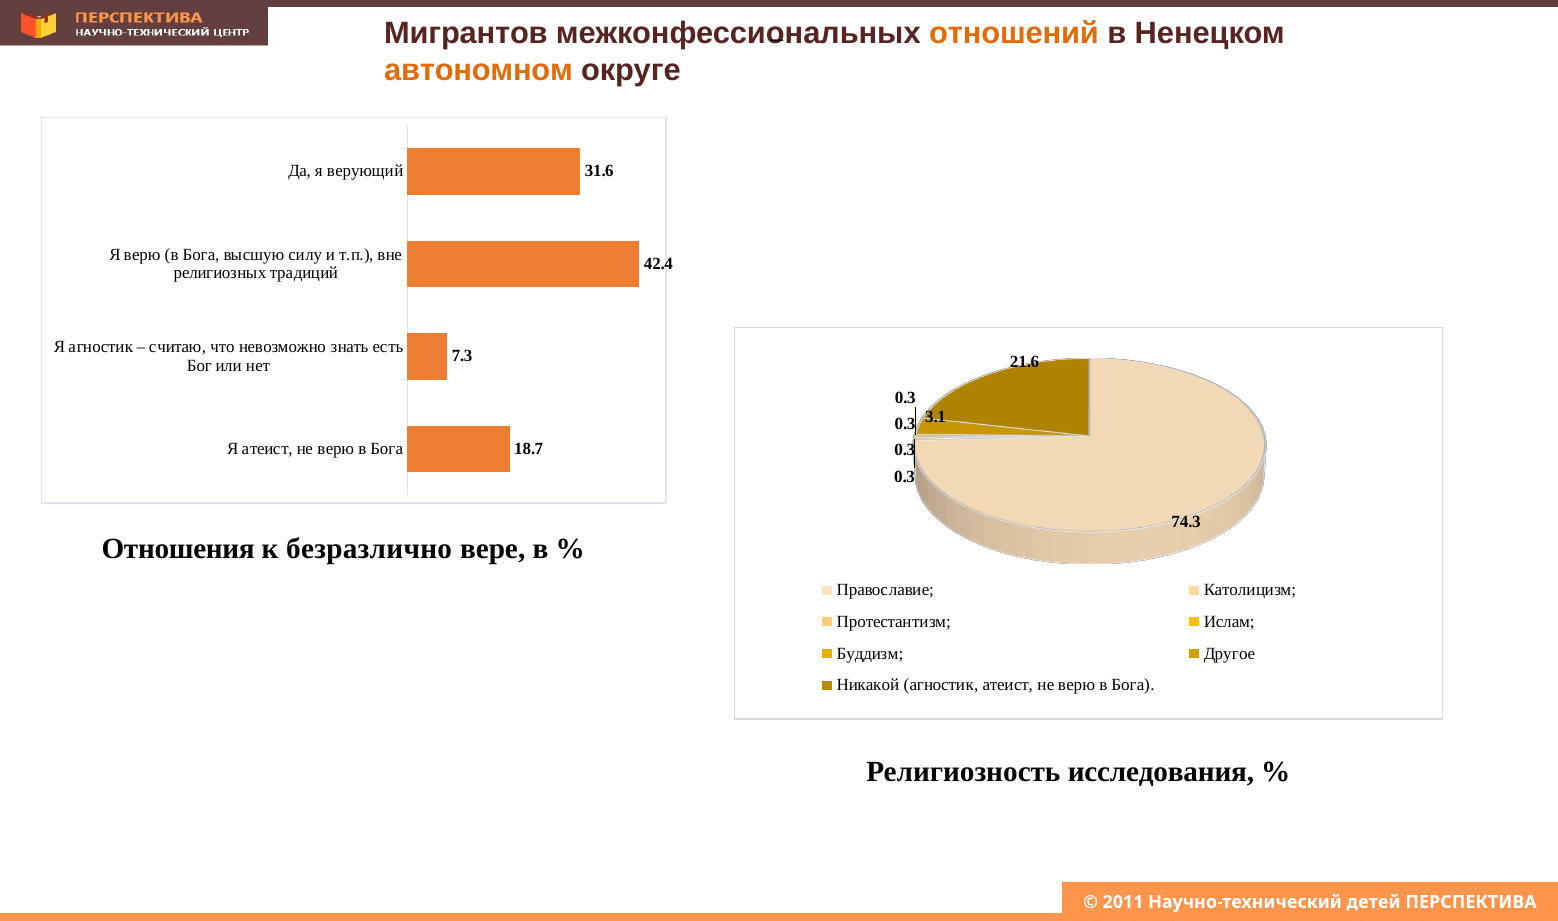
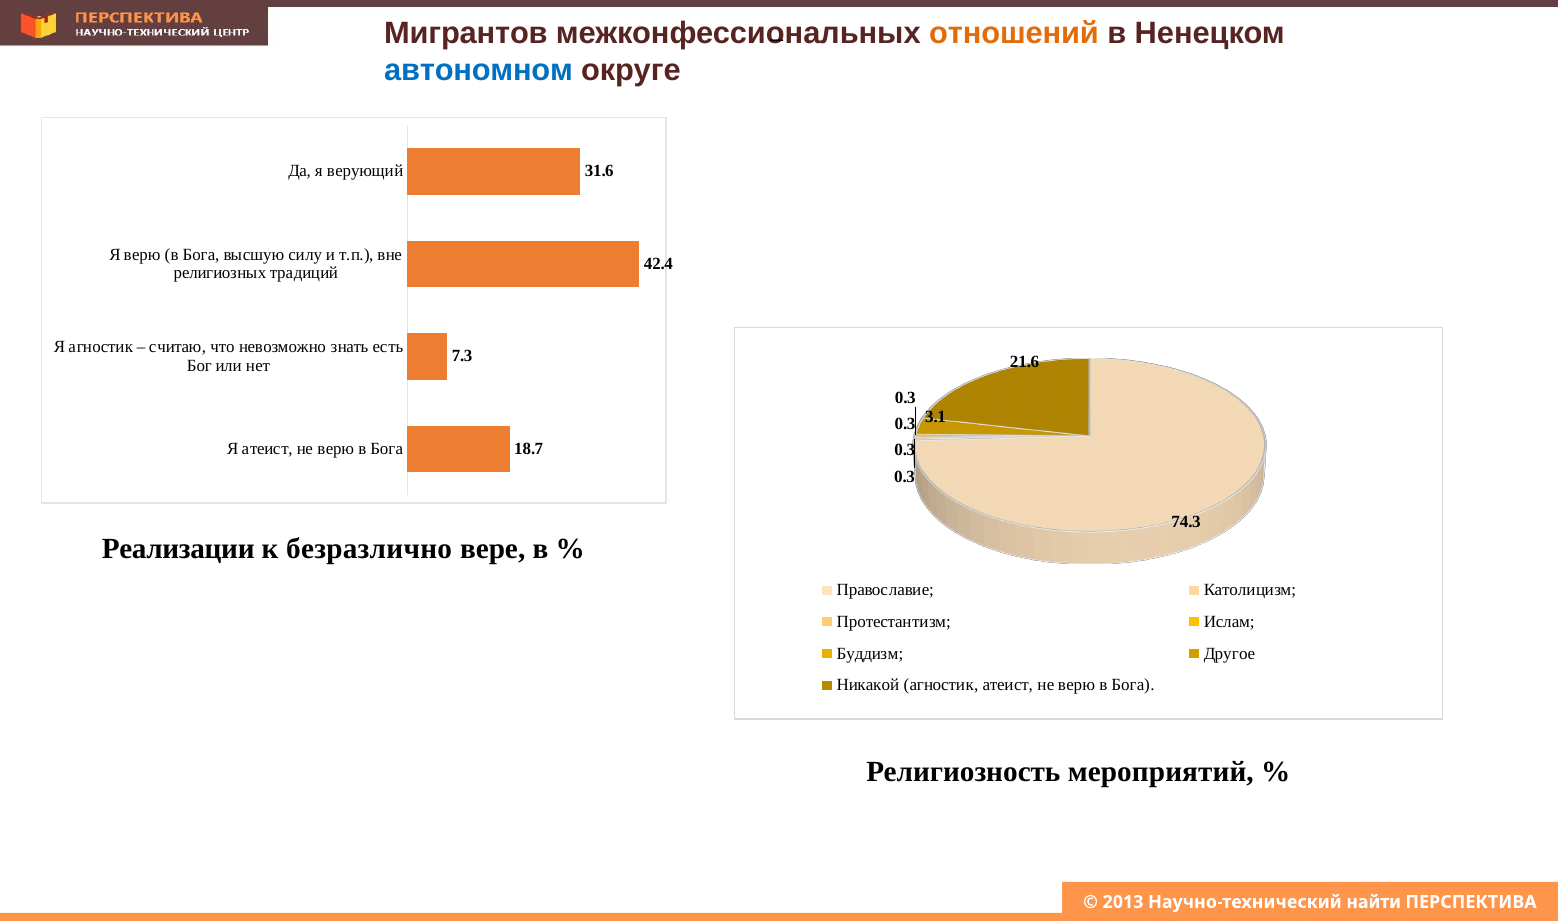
автономном colour: orange -> blue (479, 70)
Отношения: Отношения -> Реализации (178, 548)
исследования: исследования -> мероприятий (1161, 772)
2011: 2011 -> 2013 (1123, 901)
детей: детей -> найти (1374, 901)
